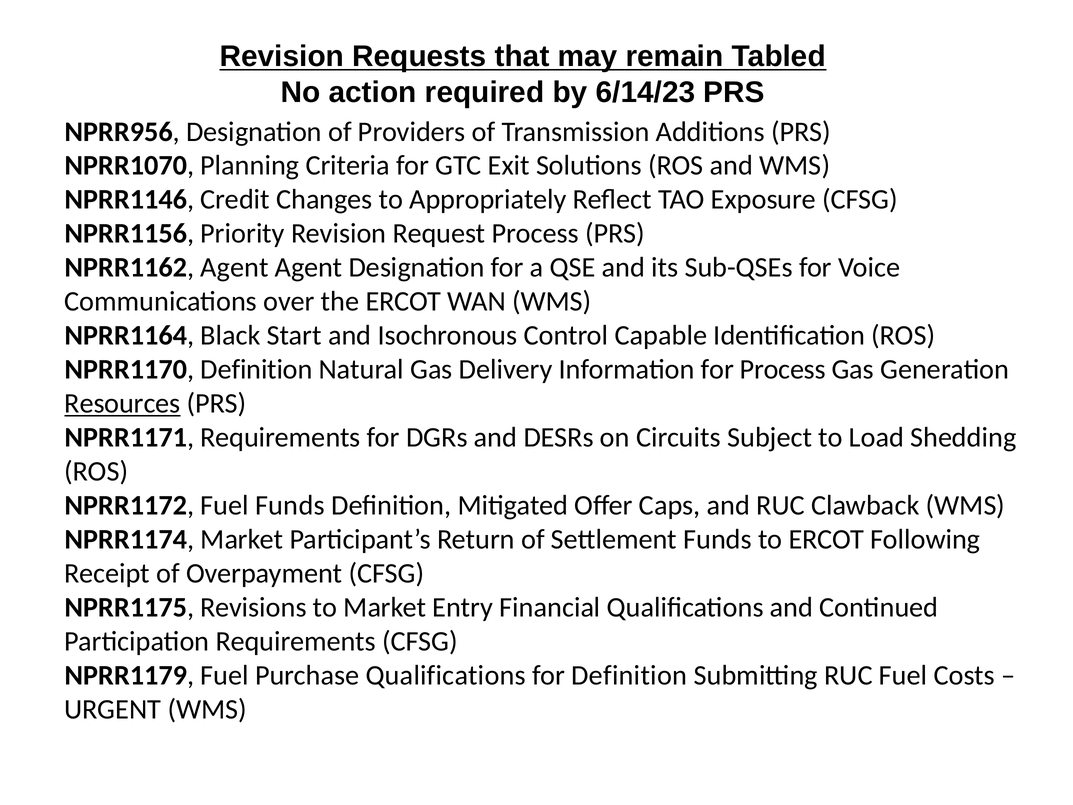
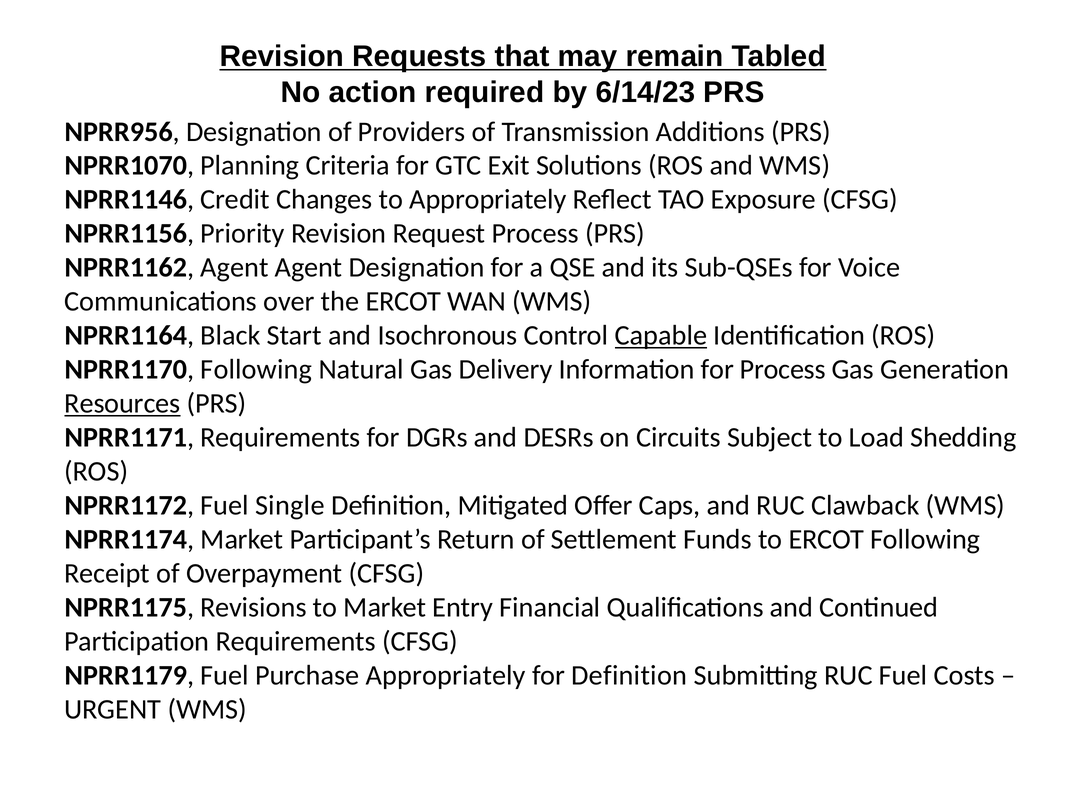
Capable underline: none -> present (661, 335)
NPRR1170 Definition: Definition -> Following (256, 369)
Fuel Funds: Funds -> Single (290, 505)
Purchase Qualifications: Qualifications -> Appropriately (446, 675)
